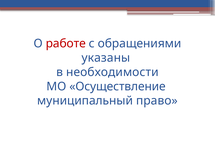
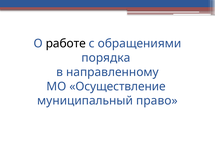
работе colour: red -> black (66, 44)
указаны: указаны -> порядка (106, 58)
необходимости: необходимости -> направленному (112, 72)
